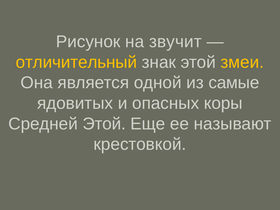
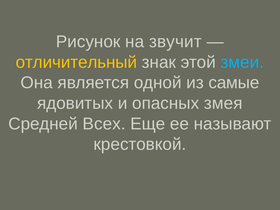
змеи colour: yellow -> light blue (242, 62)
коры: коры -> змея (223, 103)
Средней Этой: Этой -> Всех (104, 124)
